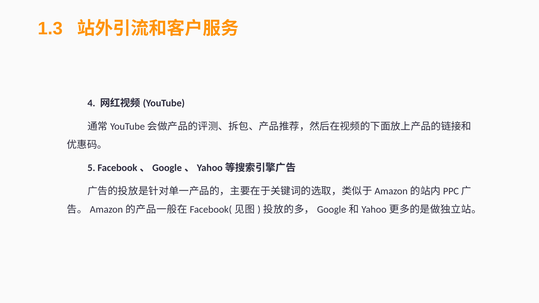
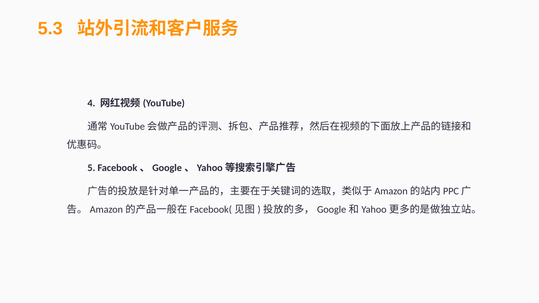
1.3: 1.3 -> 5.3 (50, 29)
